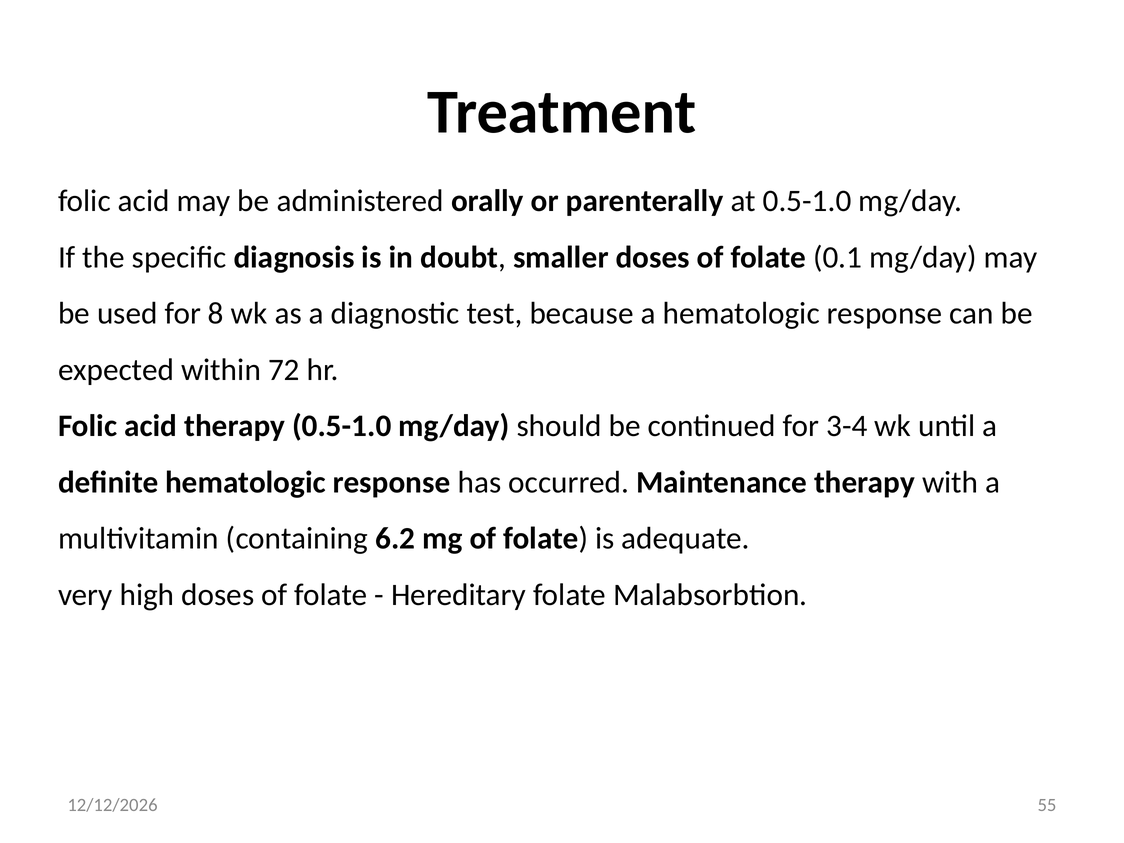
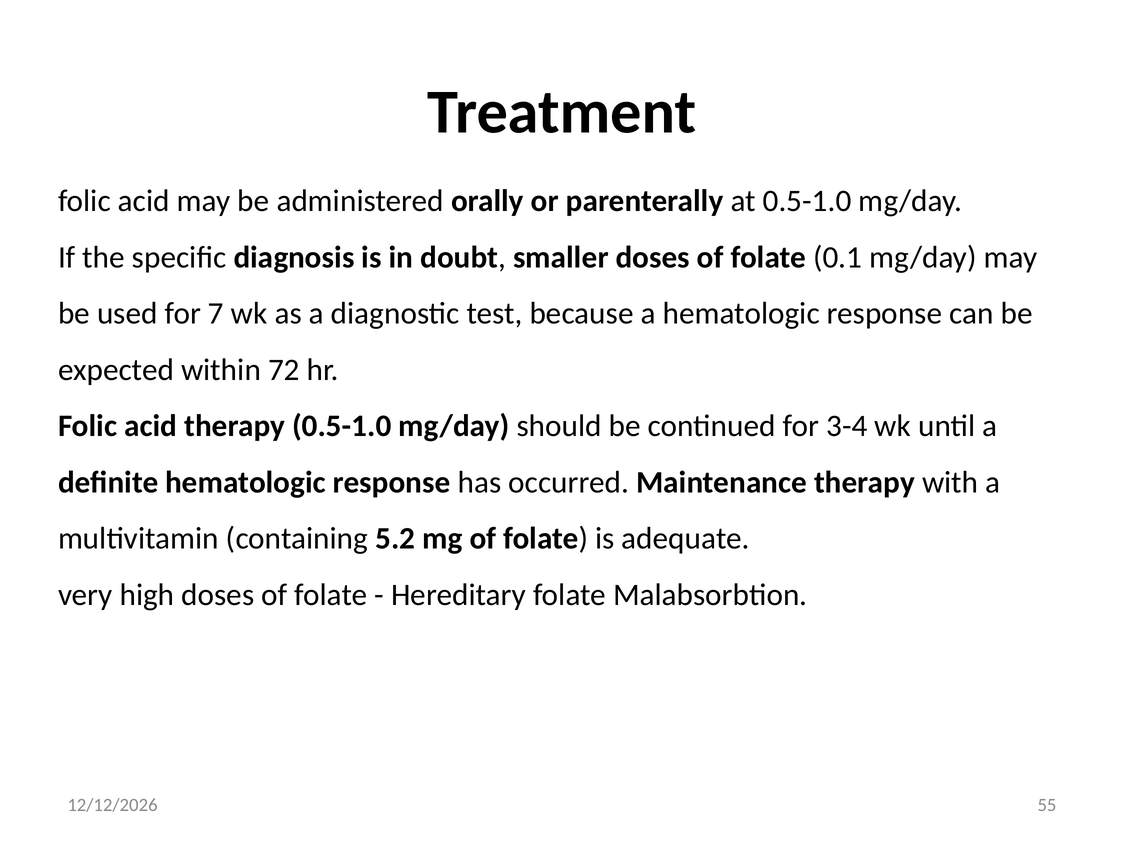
8: 8 -> 7 (216, 313)
6.2: 6.2 -> 5.2 (395, 539)
